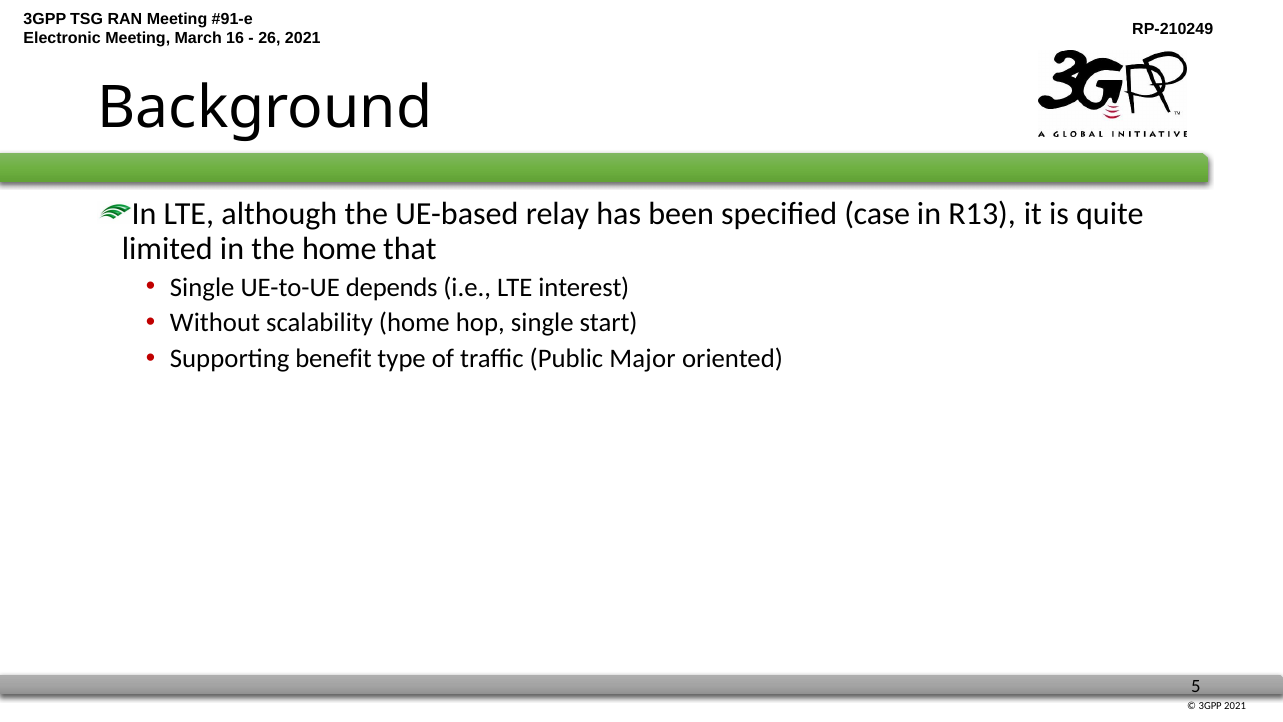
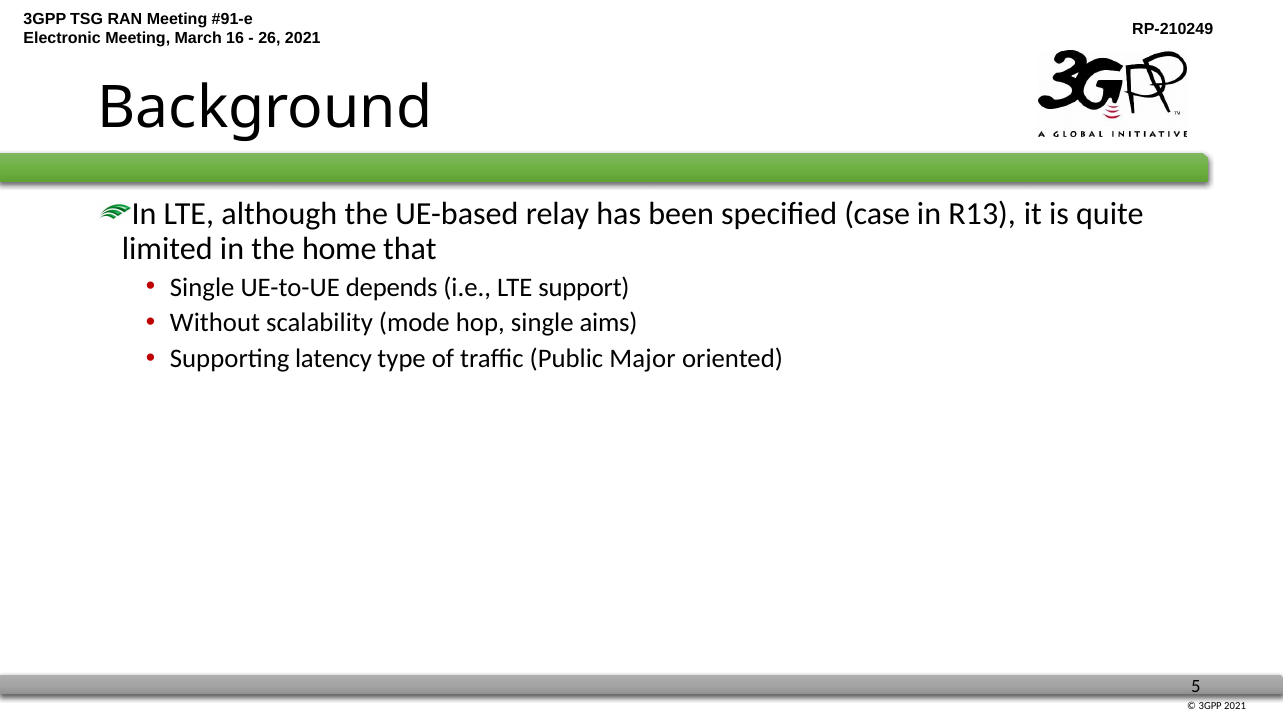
interest: interest -> support (584, 287)
scalability home: home -> mode (414, 323)
start: start -> aims (609, 323)
benefit: benefit -> latency (334, 358)
